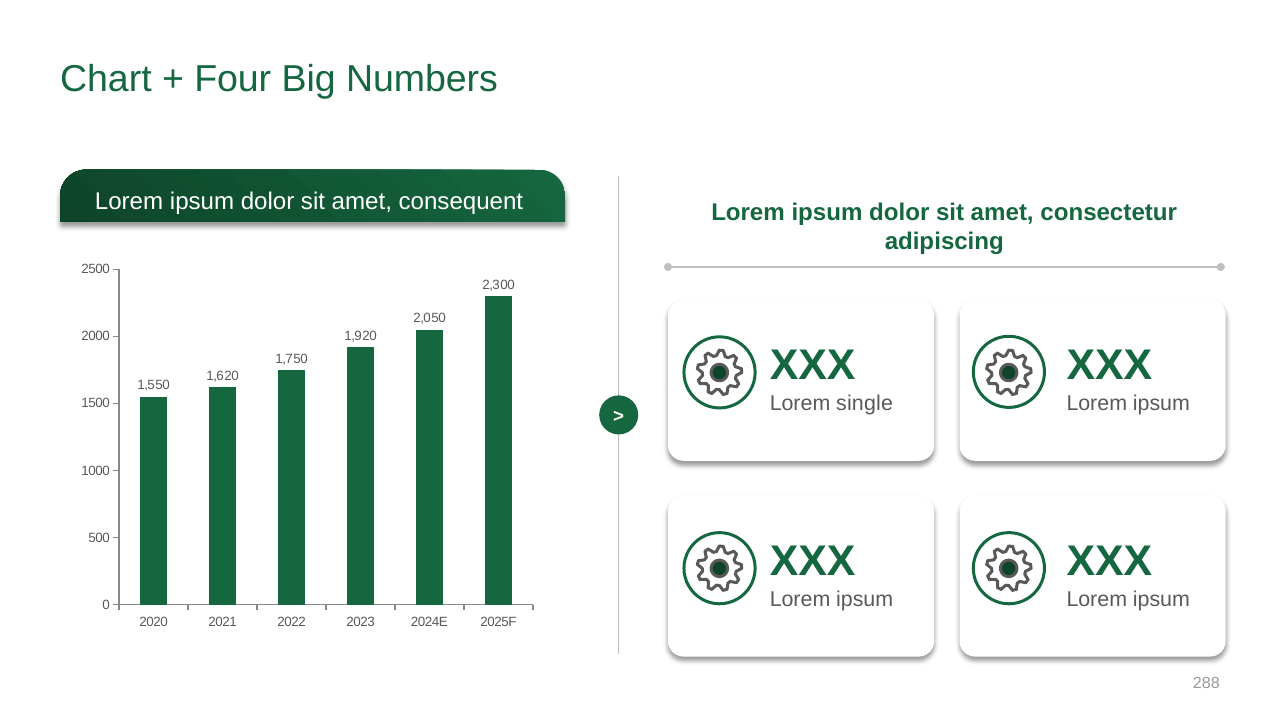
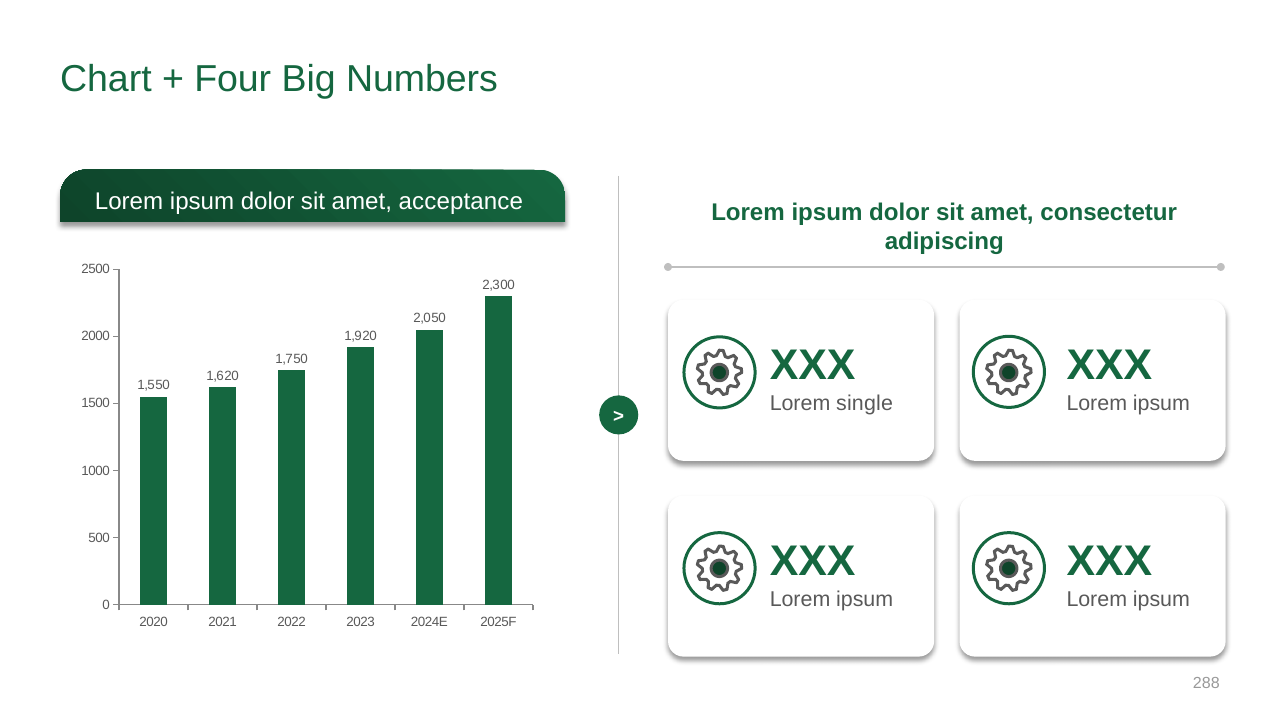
consequent: consequent -> acceptance (461, 201)
